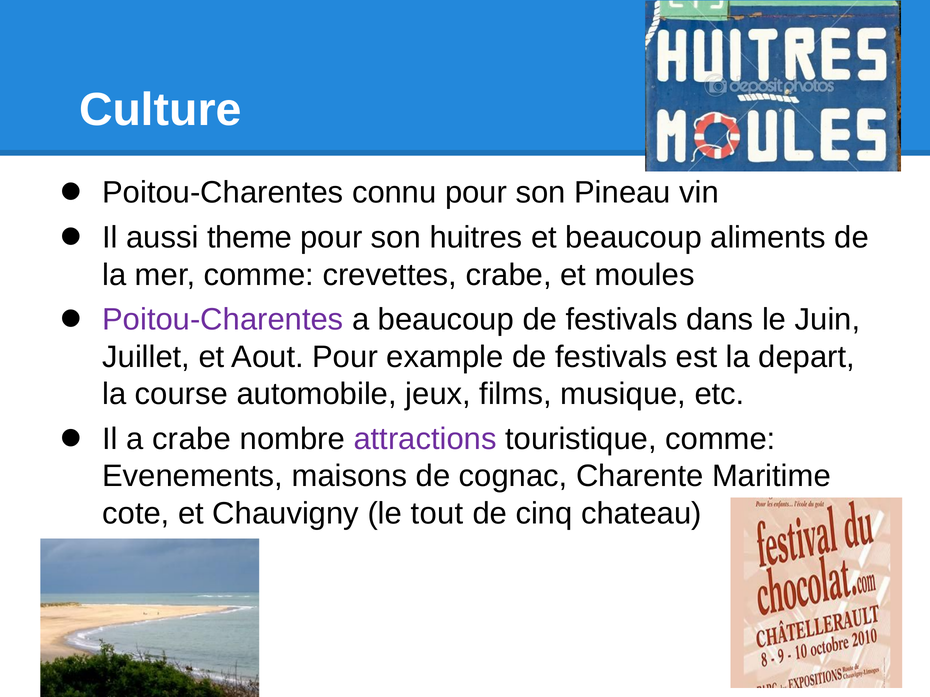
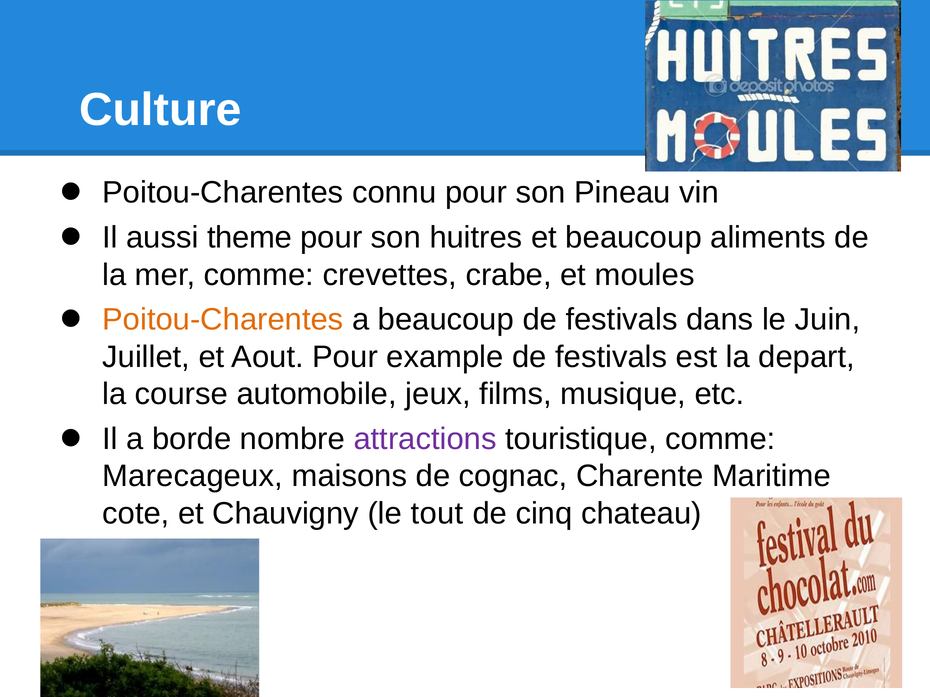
Poitou-Charentes colour: purple -> orange (223, 320)
a crabe: crabe -> borde (192, 439)
Evenements: Evenements -> Marecageux (193, 477)
